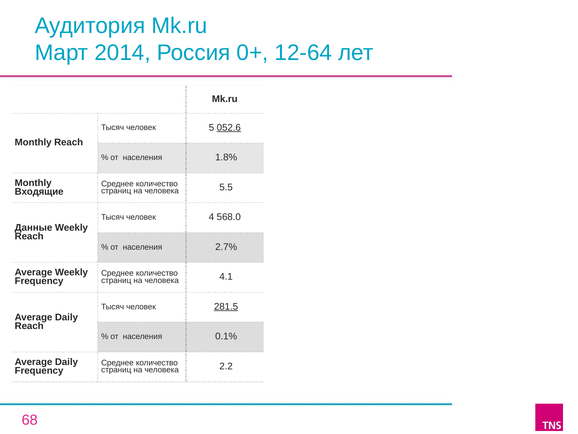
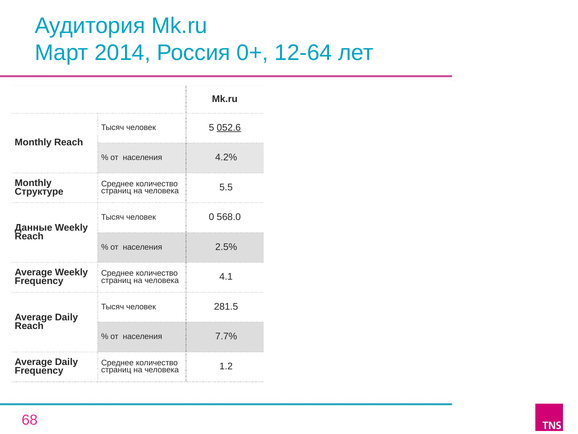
1.8%: 1.8% -> 4.2% (226, 157)
Входящие: Входящие -> Структуре (39, 191)
4: 4 -> 0 (211, 217)
2.7%: 2.7% -> 2.5% (226, 247)
281.5 underline: present -> none (226, 306)
0.1%: 0.1% -> 7.7% (226, 336)
2.2: 2.2 -> 1.2 (226, 366)
